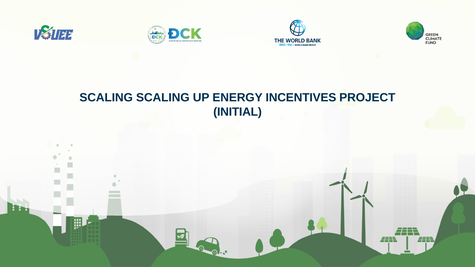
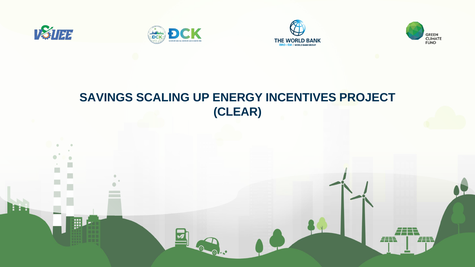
SCALING: SCALING -> SAVINGS (106, 98)
INITIAL: INITIAL -> CLEAR (238, 112)
